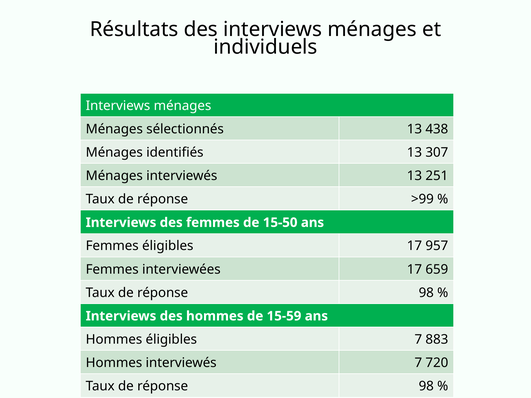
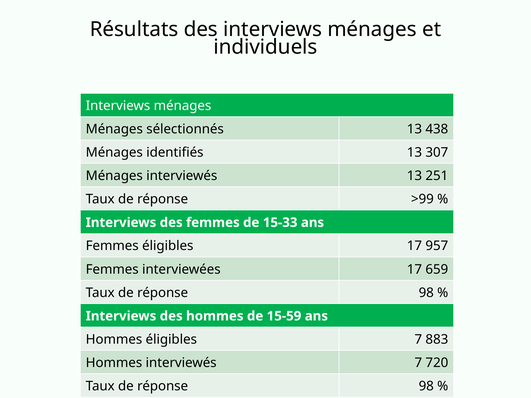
15-50: 15-50 -> 15-33 (280, 223)
